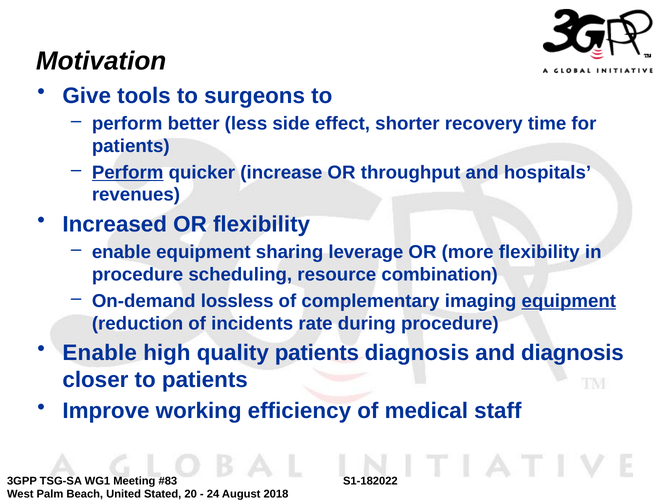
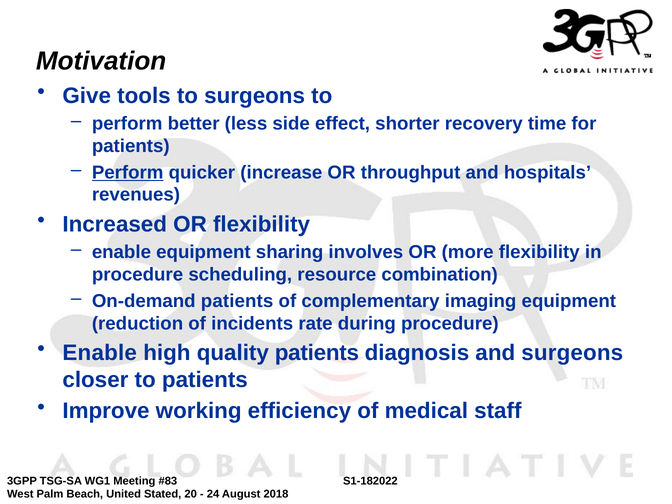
leverage: leverage -> involves (366, 252)
On-demand lossless: lossless -> patients (237, 301)
equipment underline: present -> none (569, 301)
and diagnosis: diagnosis -> surgeons (572, 353)
